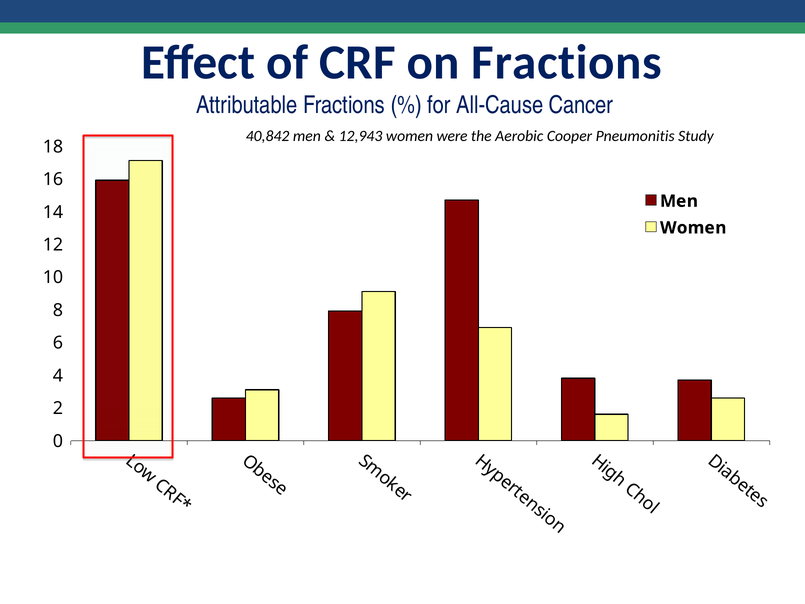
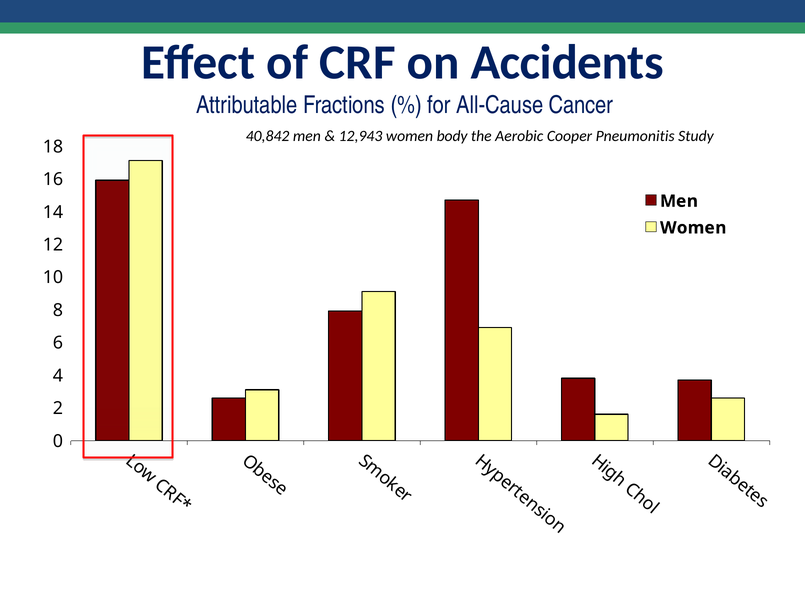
on Fractions: Fractions -> Accidents (567, 62)
were: were -> body (452, 136)
